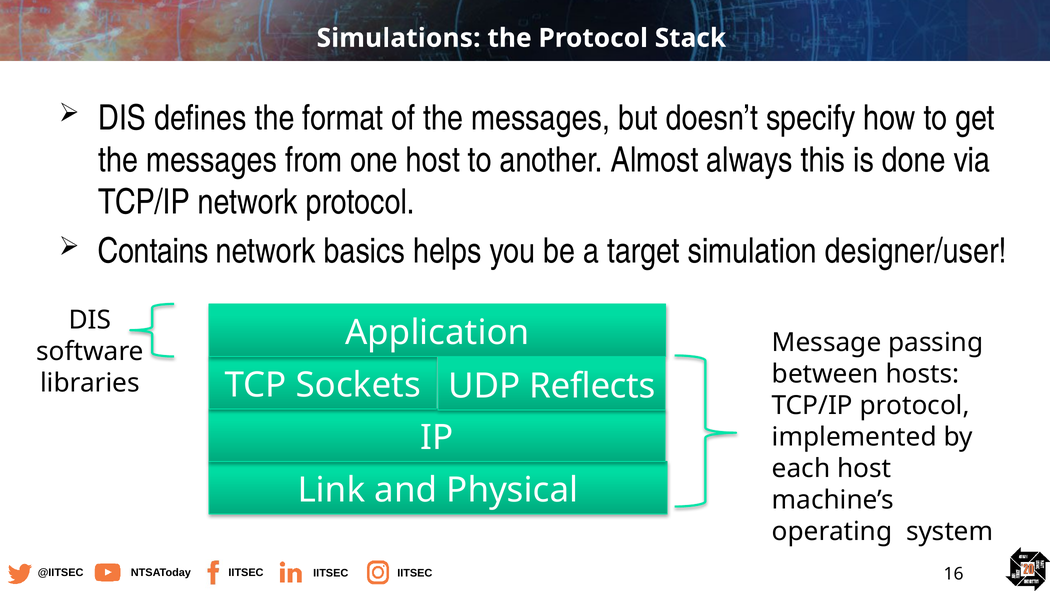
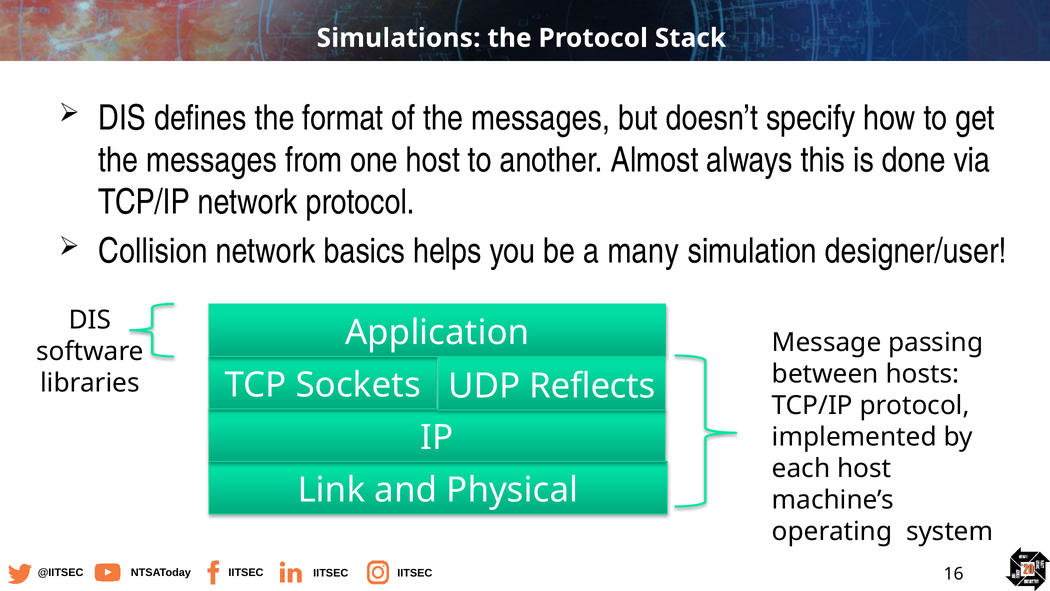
Contains: Contains -> Collision (153, 251)
target: target -> many (643, 251)
